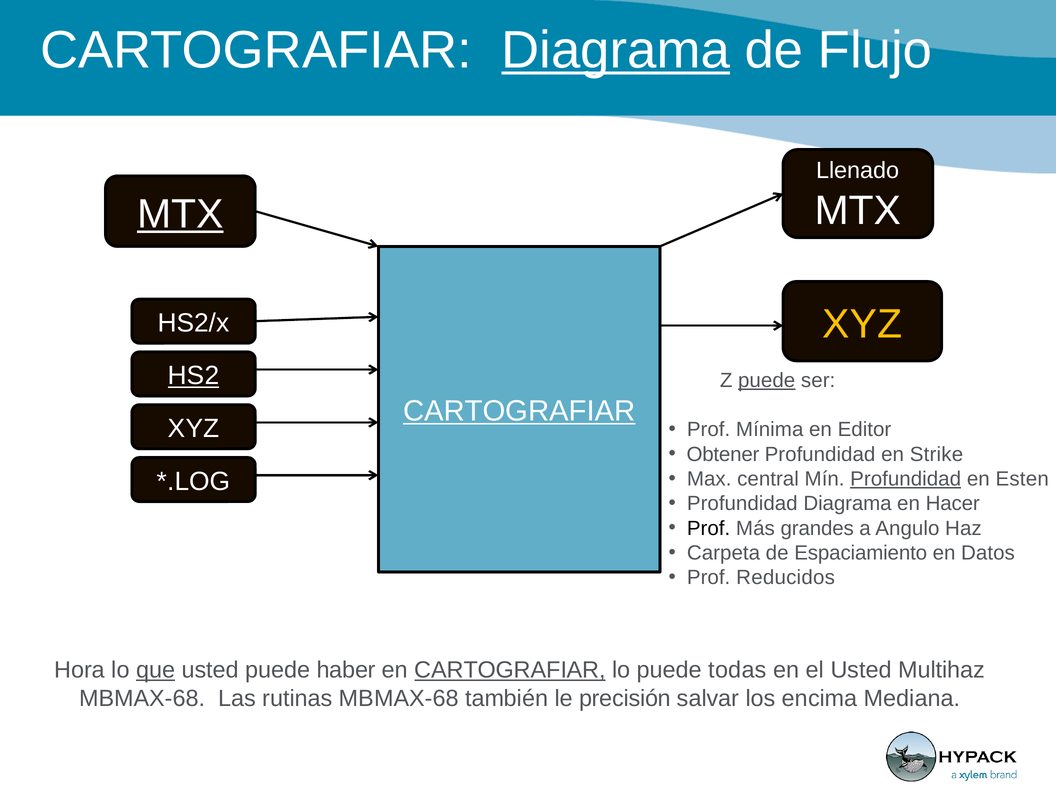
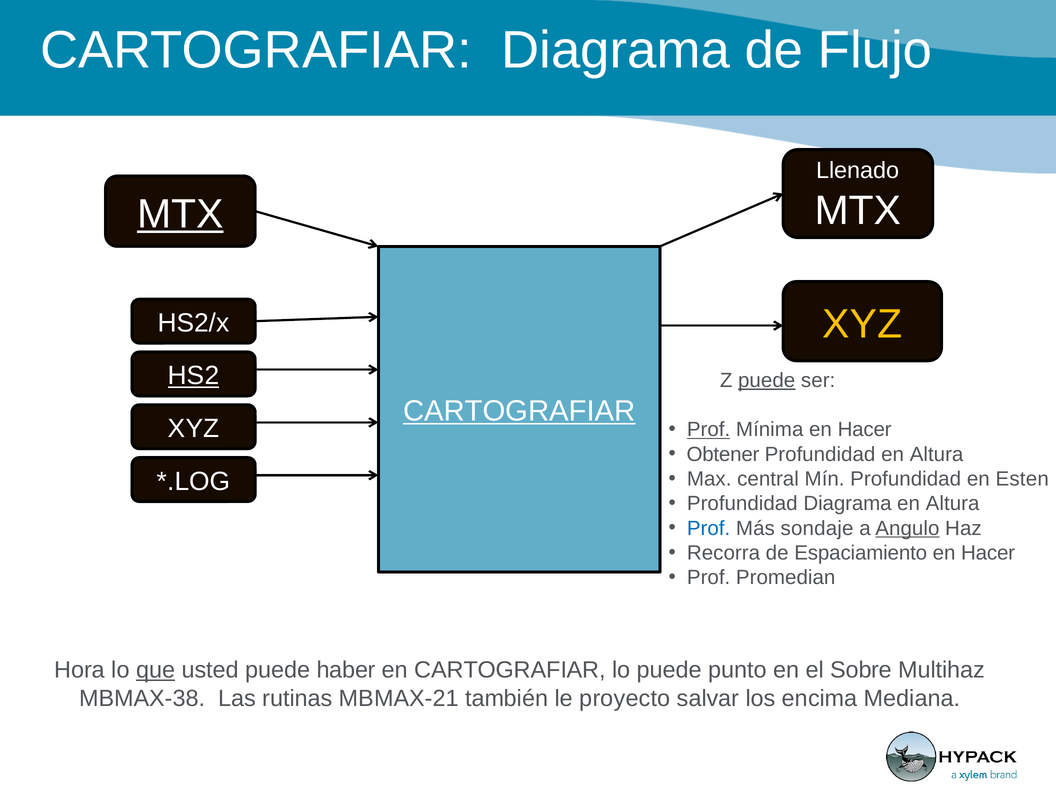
Diagrama underline: present -> none (616, 50)
Prof underline: none -> present (709, 430)
Mínima en Editor: Editor -> Hacer (865, 430)
Profundidad en Strike: Strike -> Altura (937, 454)
Profundidad underline: present -> none (906, 479)
Hacer: Hacer -> Altura (953, 504)
Prof colour: black -> blue (709, 528)
grandes: grandes -> sondaje (817, 528)
Angulo underline: none -> present (907, 528)
Carpeta: Carpeta -> Recorra (724, 553)
Datos: Datos -> Hacer (988, 553)
Reducidos: Reducidos -> Promedian (786, 578)
CARTOGRAFIAR underline: present -> none (510, 670)
todas: todas -> punto (738, 670)
el Usted: Usted -> Sobre (861, 670)
MBMAX-68: MBMAX-68 -> MBMAX-38 (142, 698)
rutinas MBMAX-68: MBMAX-68 -> MBMAX-21 (399, 698)
precisión: precisión -> proyecto (625, 698)
